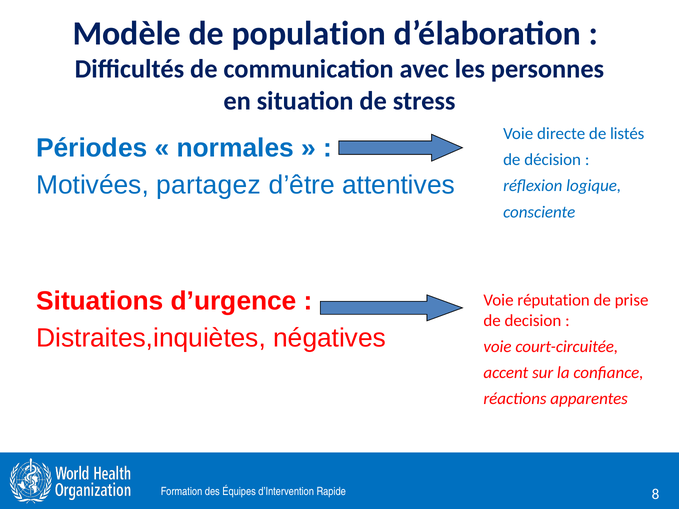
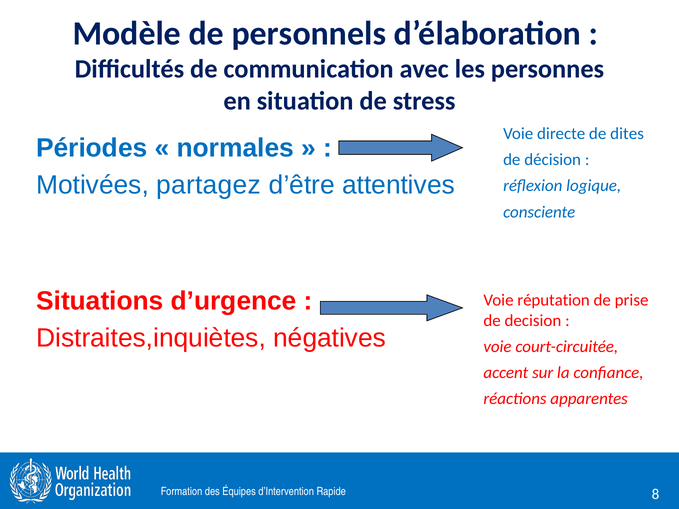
population: population -> personnels (309, 33)
listés: listés -> dites (627, 134)
